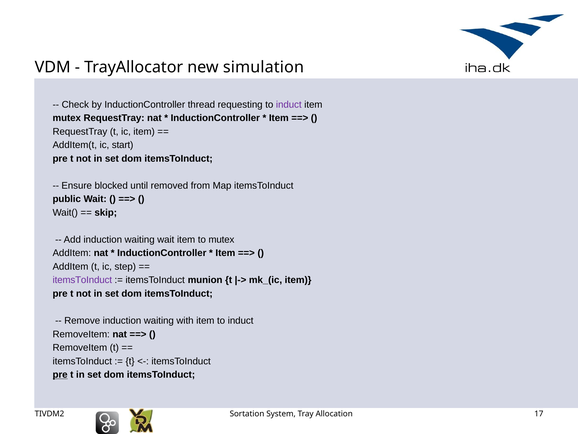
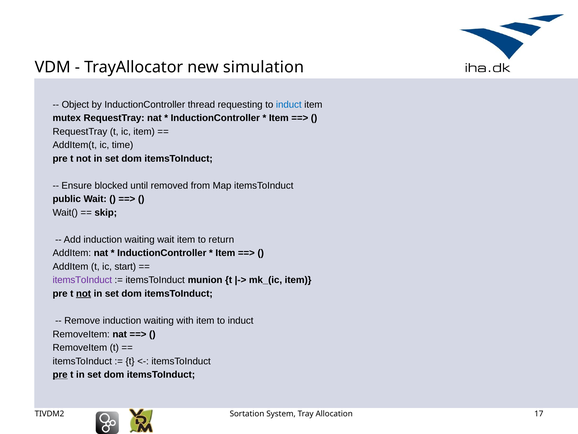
Check: Check -> Object (75, 104)
induct colour: purple -> blue (289, 104)
start: start -> time (123, 145)
to mutex: mutex -> return (221, 239)
step: step -> start (125, 266)
not underline: none -> present (84, 293)
